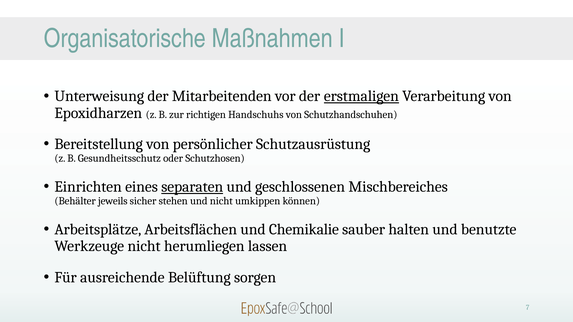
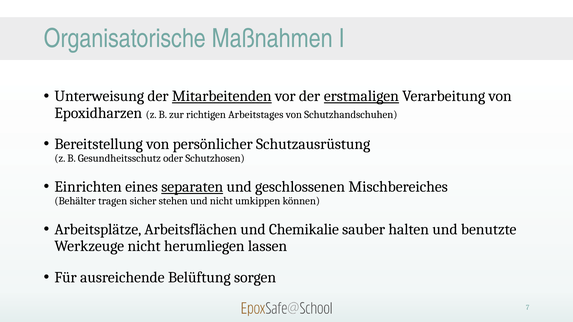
Mitarbeitenden underline: none -> present (222, 96)
Handschuhs: Handschuhs -> Arbeitstages (256, 115)
jeweils: jeweils -> tragen (113, 201)
